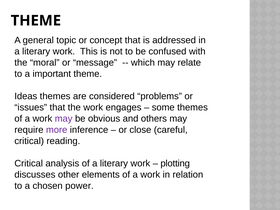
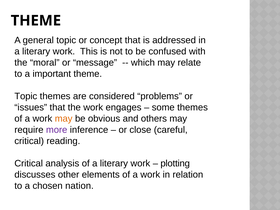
Ideas: Ideas -> Topic (26, 96)
may colour: purple -> orange (64, 119)
power: power -> nation (79, 186)
